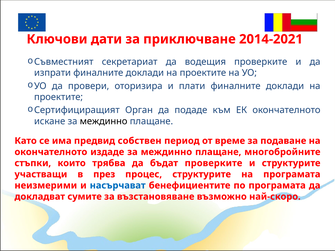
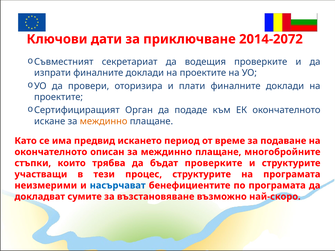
2014-2021: 2014-2021 -> 2014-2072 (271, 39)
междинно colour: black -> orange (104, 121)
собствен: собствен -> искането (140, 141)
издаде: издаде -> описан (107, 152)
през: през -> тези (104, 174)
